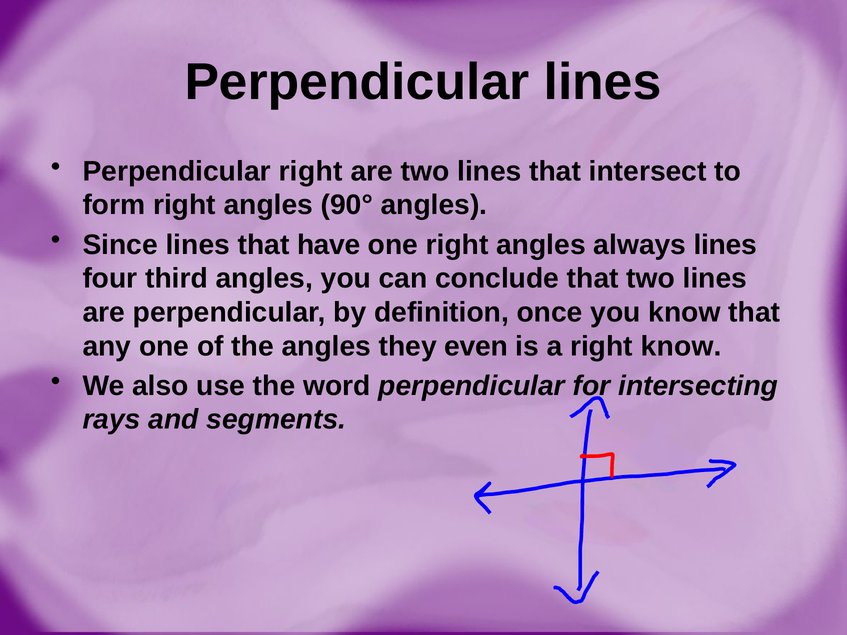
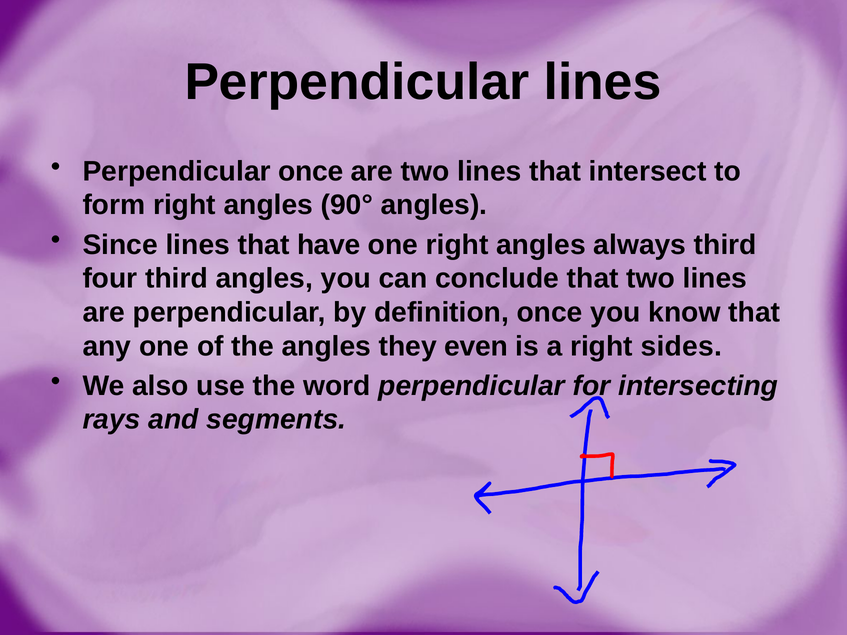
Perpendicular right: right -> once (311, 171)
always lines: lines -> third (725, 245)
right know: know -> sides (681, 346)
